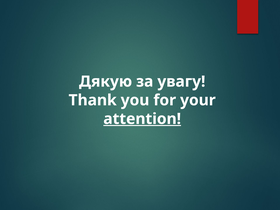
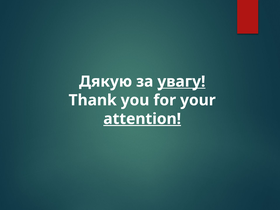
увагу underline: none -> present (181, 82)
